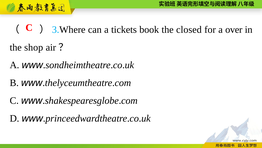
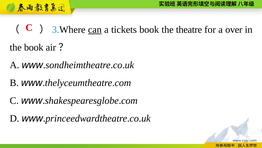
can underline: none -> present (95, 30)
closed: closed -> theatre (189, 30)
the shop: shop -> book (34, 47)
